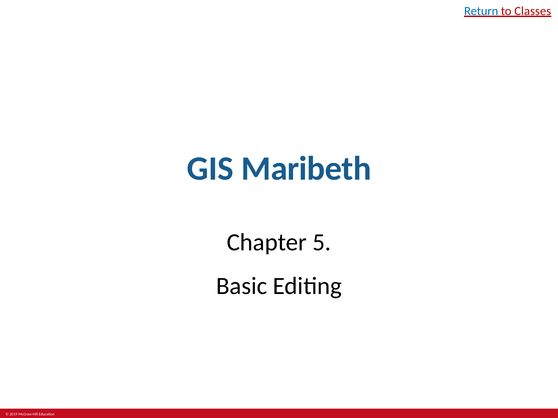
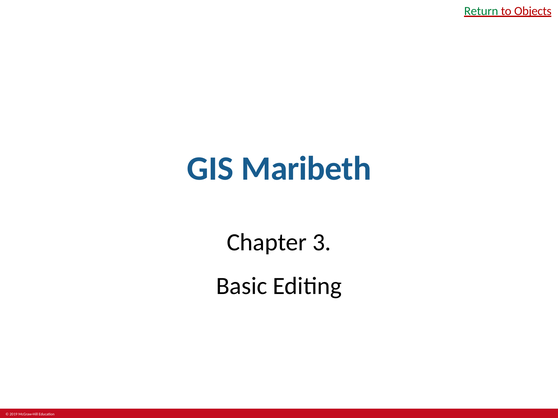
Return colour: blue -> green (481, 11)
Classes: Classes -> Objects (533, 11)
5: 5 -> 3 (322, 243)
